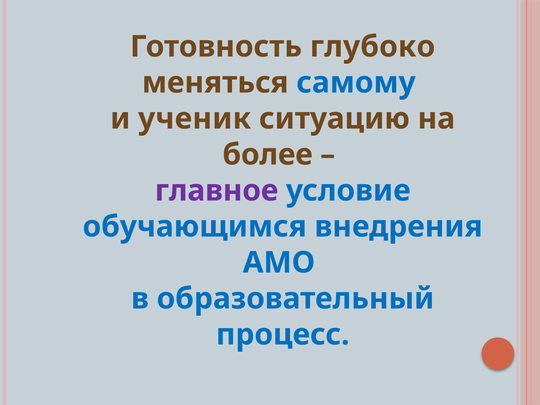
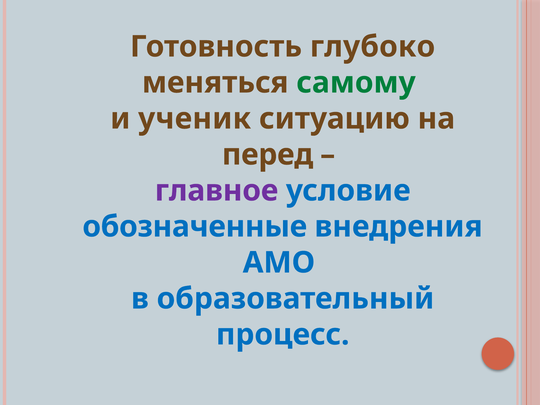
самому colour: blue -> green (356, 83)
более: более -> перед (268, 155)
обучающимся: обучающимся -> обозначенные (195, 227)
